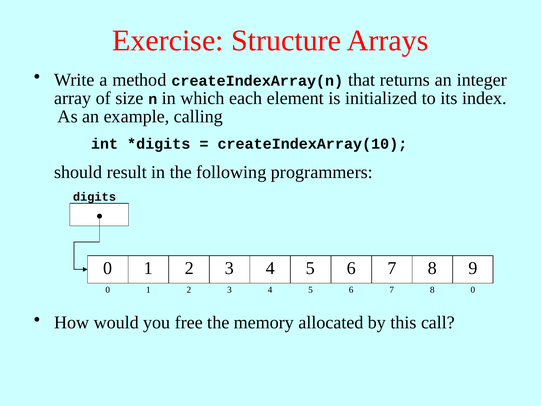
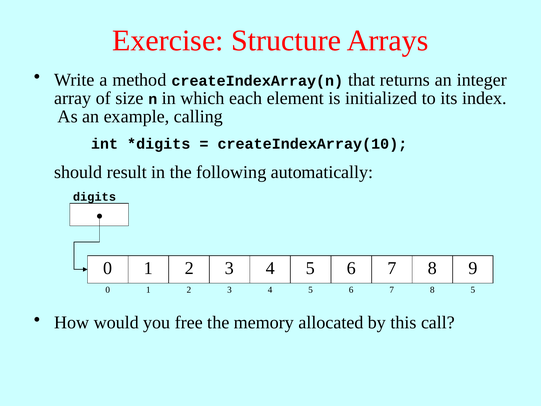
programmers: programmers -> automatically (322, 172)
8 0: 0 -> 5 (473, 290)
